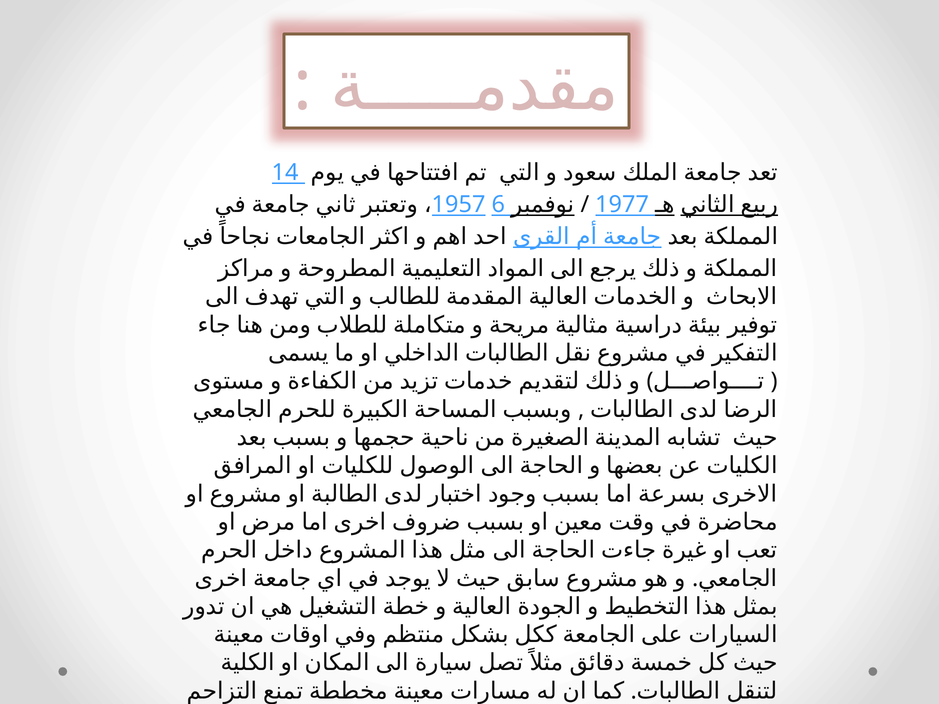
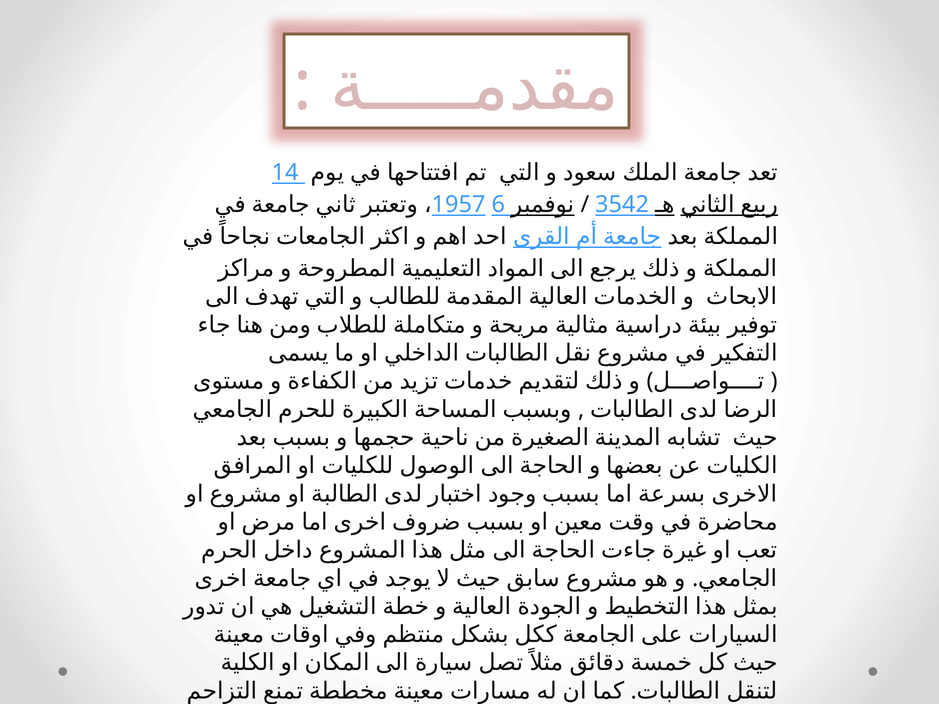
1977: 1977 -> 3542 (622, 205)
